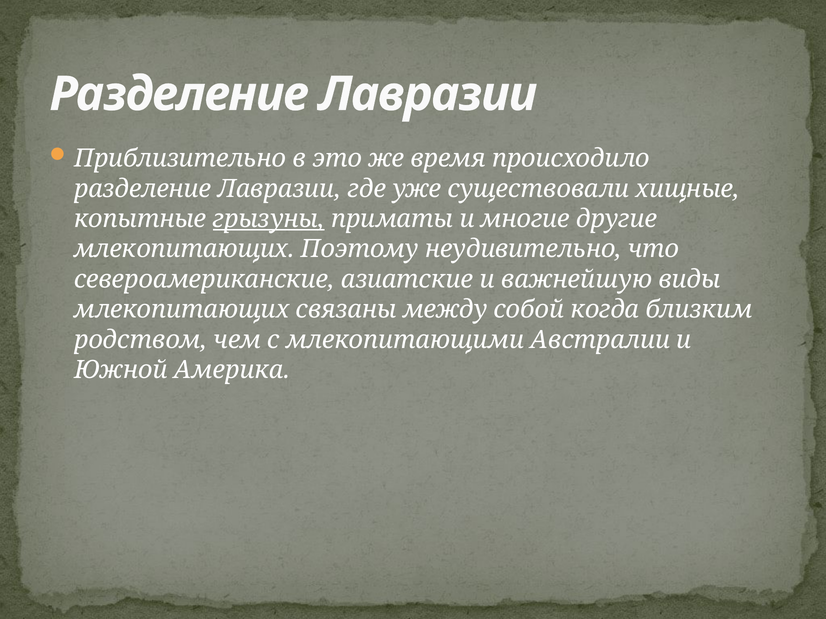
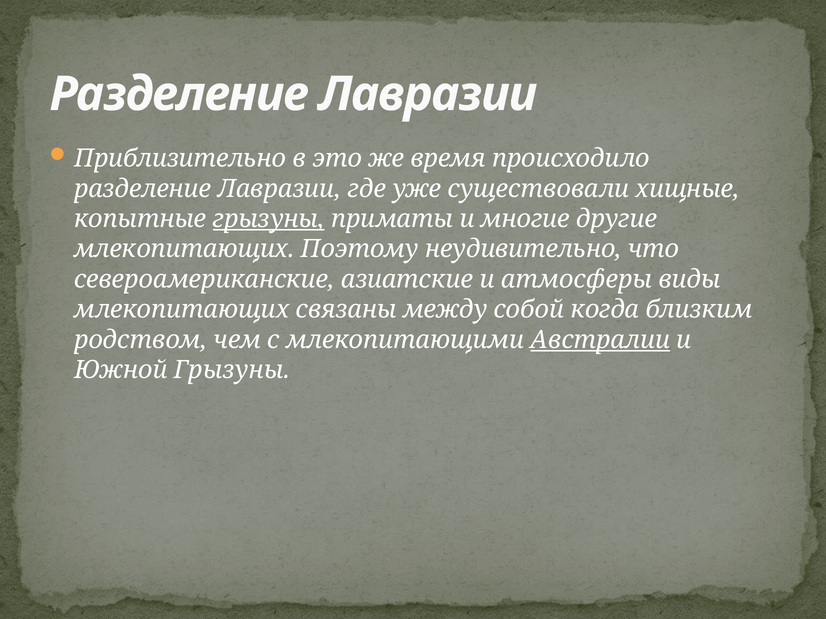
важнейшую: важнейшую -> атмосферы (577, 280)
Австралии underline: none -> present (600, 340)
Южной Америка: Америка -> Грызуны (232, 370)
